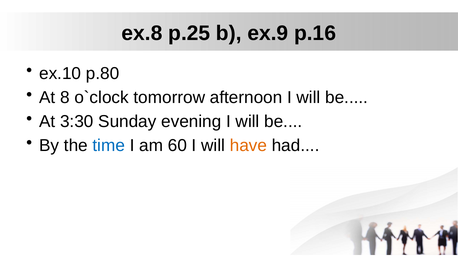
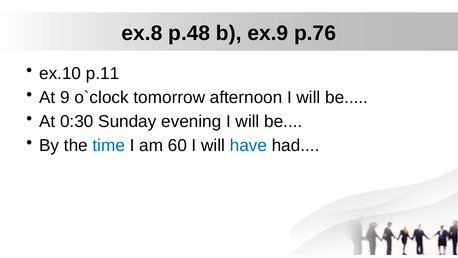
p.25: p.25 -> p.48 (189, 33)
p.16: p.16 -> p.76 (315, 33)
p.80: p.80 -> p.11 (103, 73)
8: 8 -> 9 (65, 97)
3:30: 3:30 -> 0:30 (77, 121)
have colour: orange -> blue (248, 145)
